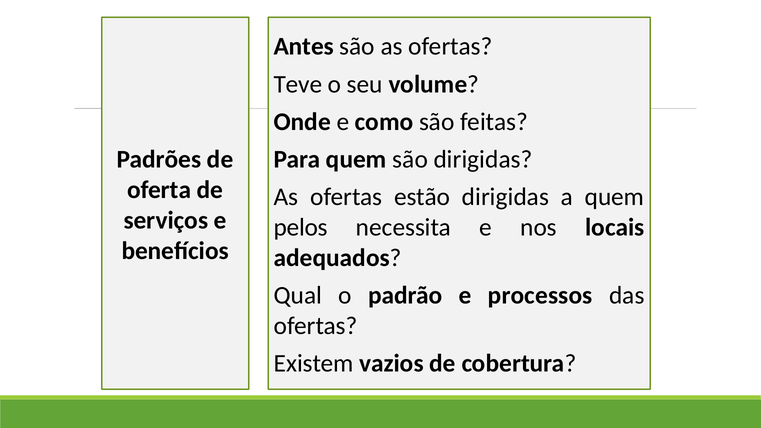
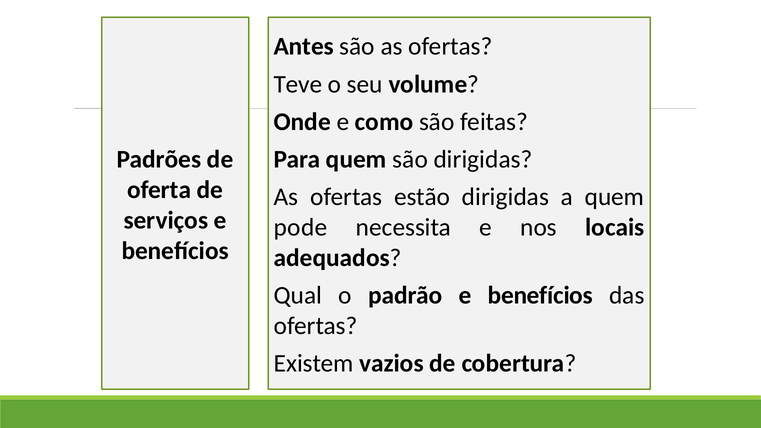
pelos: pelos -> pode (301, 227)
padrão e processos: processos -> benefícios (540, 295)
